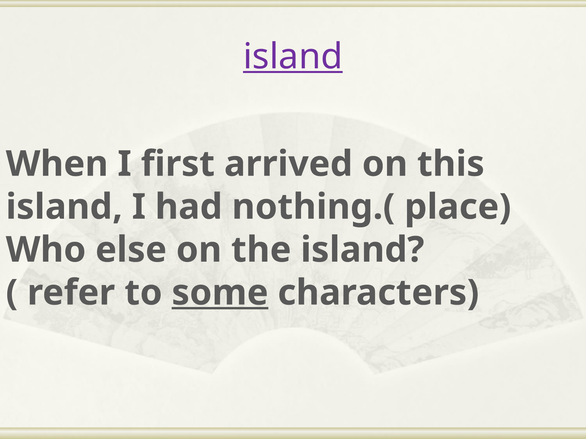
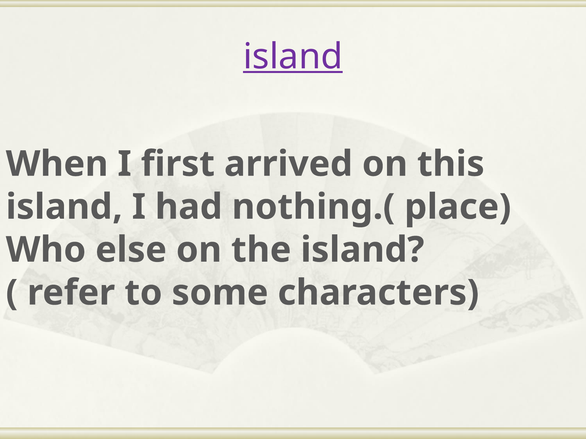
some underline: present -> none (220, 293)
